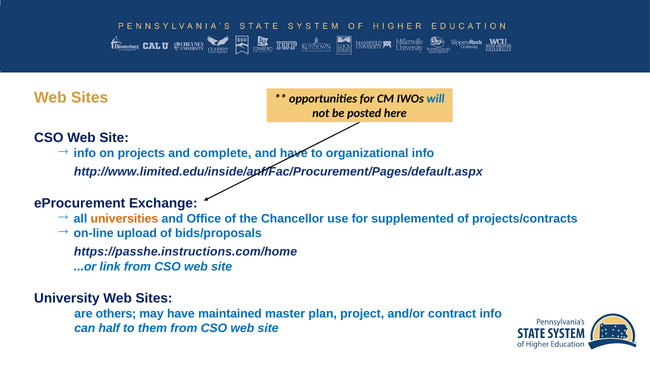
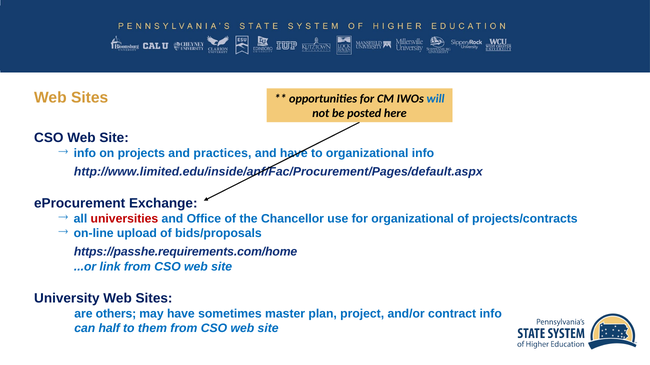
complete: complete -> practices (222, 153)
universities colour: orange -> red (124, 219)
for supplemented: supplemented -> organizational (413, 219)
https://passhe.instructions.com/home: https://passhe.instructions.com/home -> https://passhe.requirements.com/home (186, 252)
maintained: maintained -> sometimes (230, 314)
